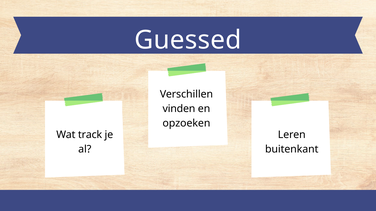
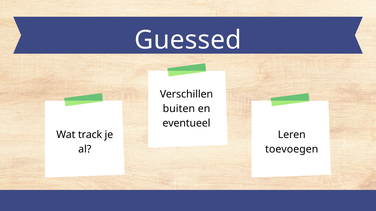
vinden: vinden -> buiten (179, 109)
opzoeken: opzoeken -> eventueel (186, 124)
buitenkant: buitenkant -> toevoegen (292, 150)
